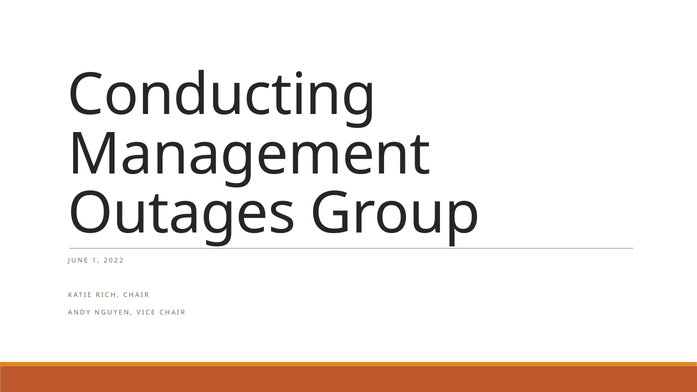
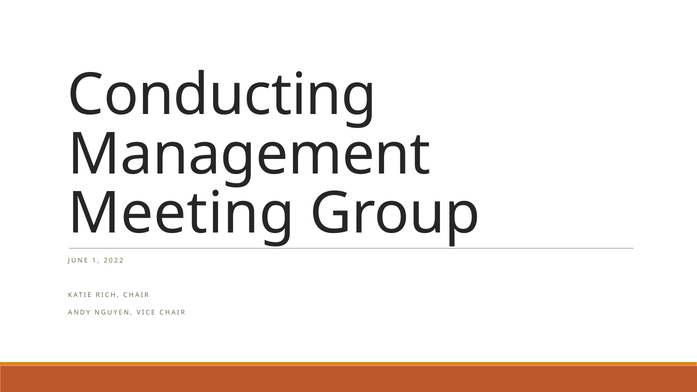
Outages: Outages -> Meeting (182, 214)
